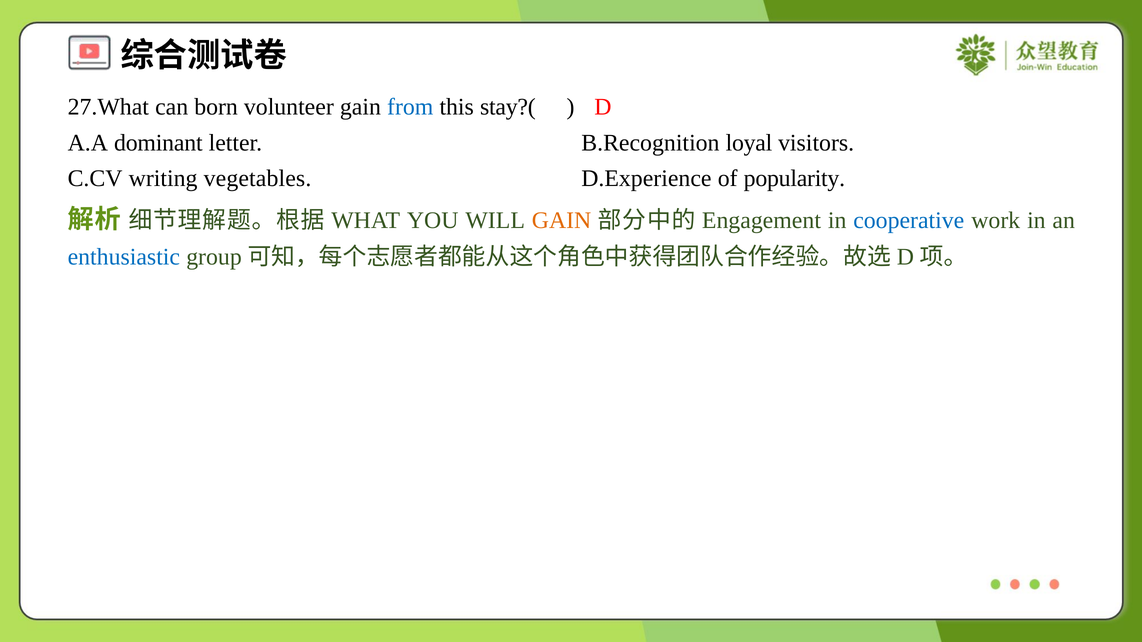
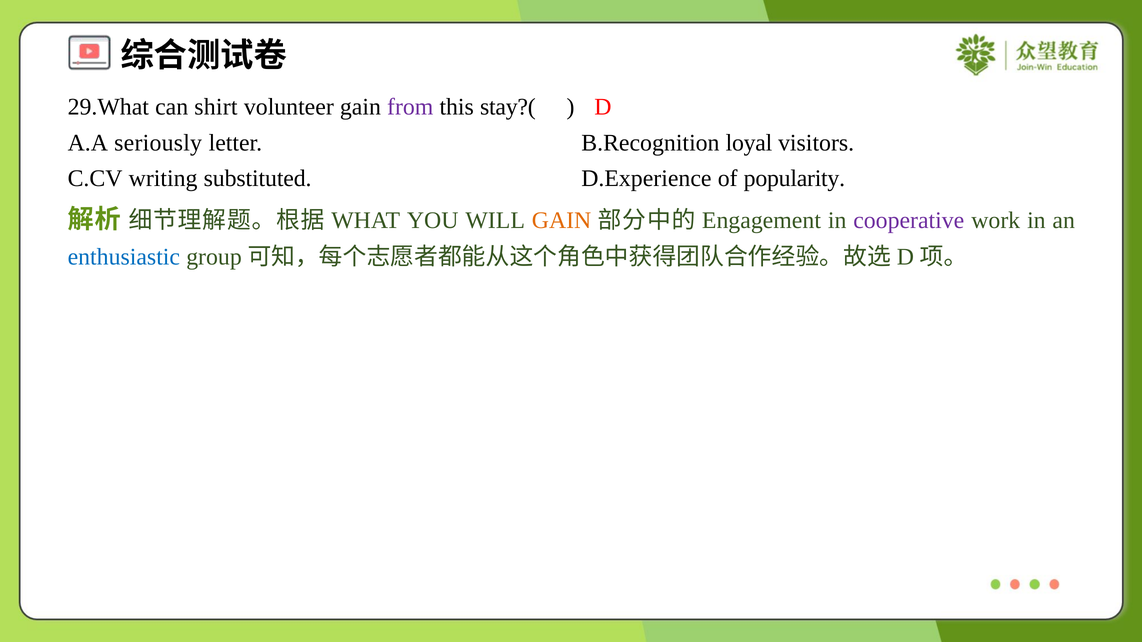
27.What: 27.What -> 29.What (108, 107)
born: born -> shirt (216, 107)
from colour: blue -> purple (410, 107)
dominant: dominant -> seriously (158, 143)
vegetables: vegetables -> substituted (258, 178)
cooperative colour: blue -> purple (909, 221)
